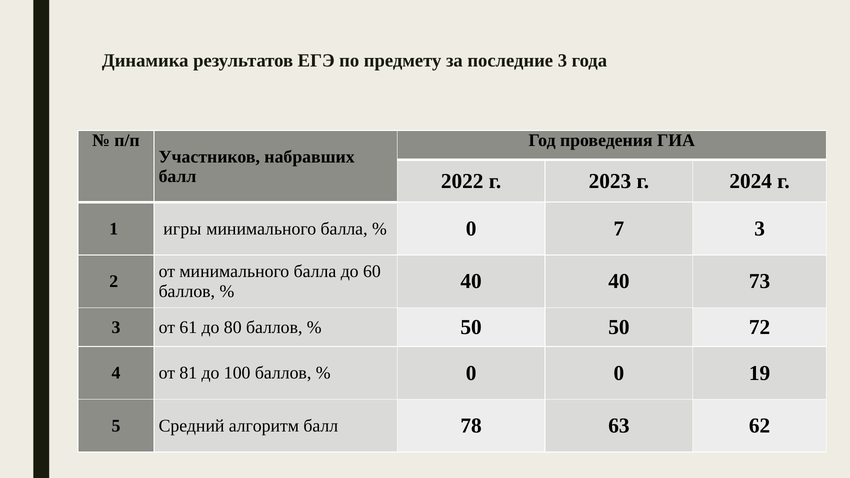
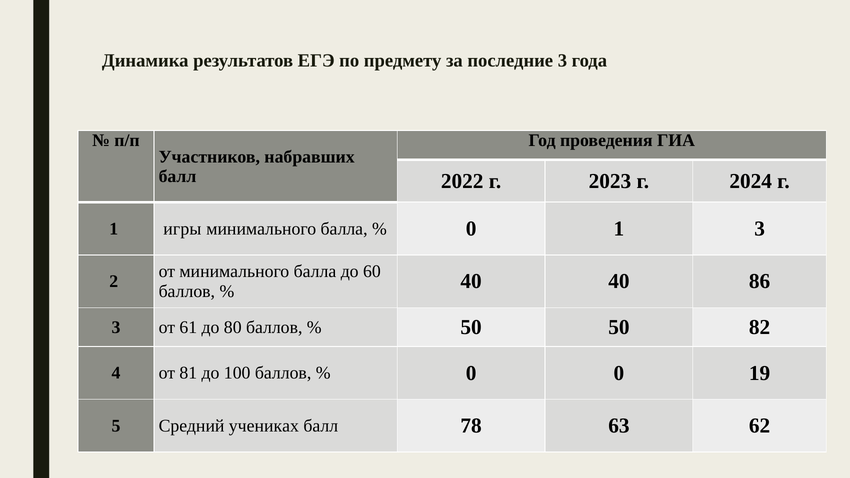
0 7: 7 -> 1 (619, 229)
73: 73 -> 86 (760, 281)
72: 72 -> 82 (760, 327)
алгоритм: алгоритм -> учениках (264, 426)
